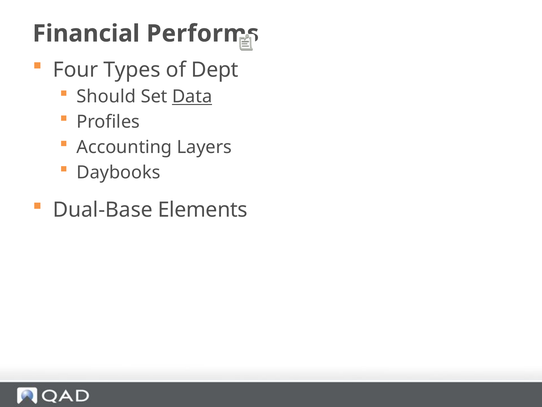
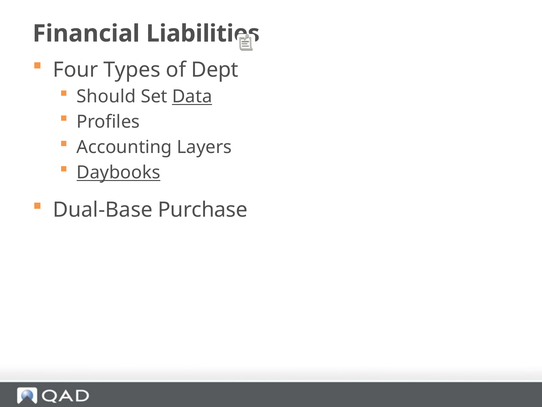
Performs: Performs -> Liabilities (203, 34)
Daybooks underline: none -> present (118, 172)
Elements: Elements -> Purchase (203, 210)
